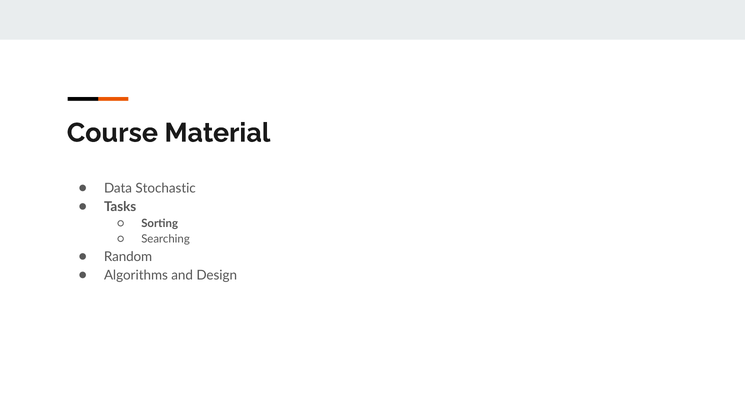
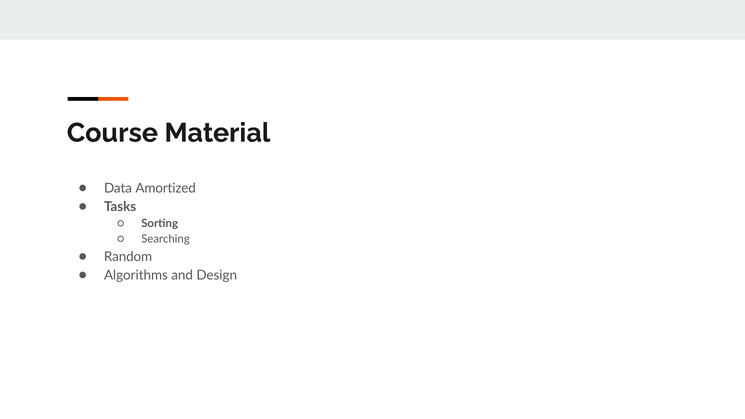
Stochastic: Stochastic -> Amortized (166, 188)
